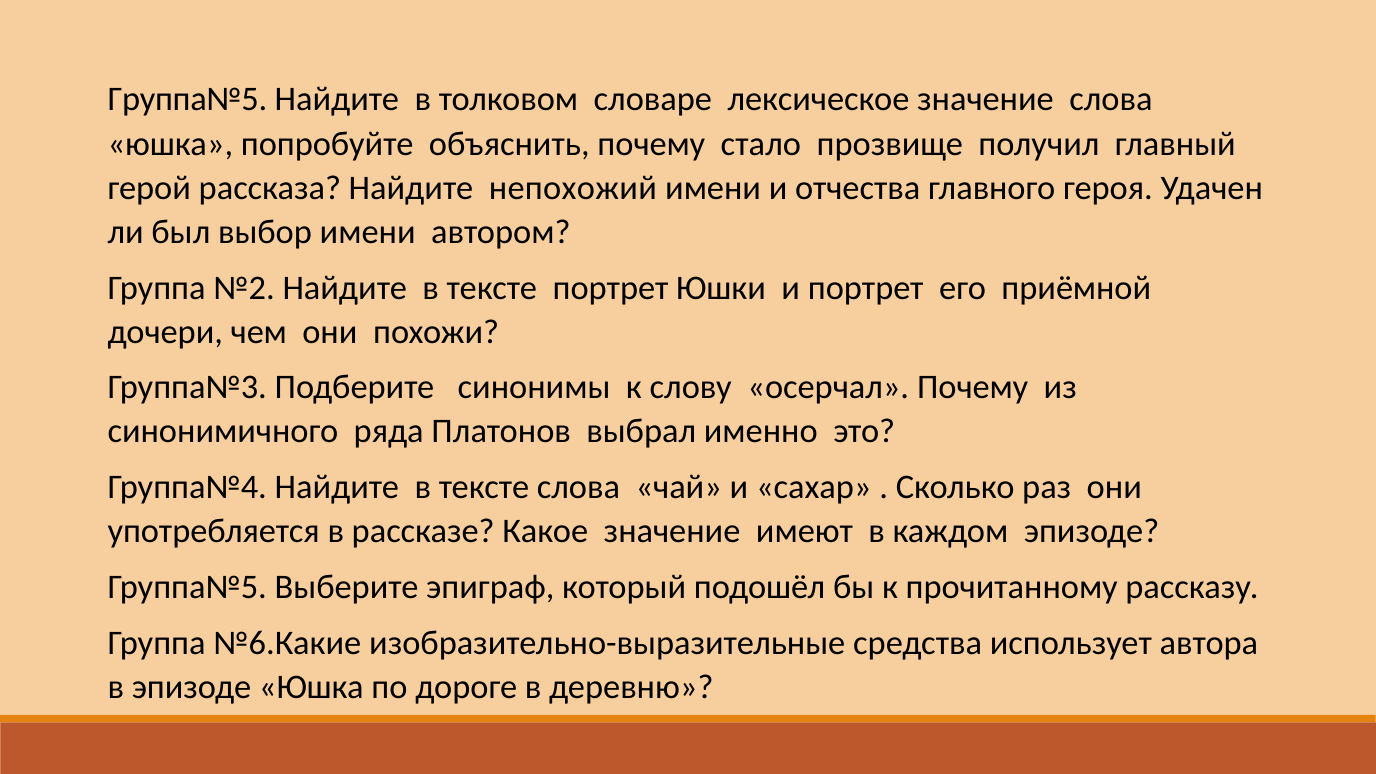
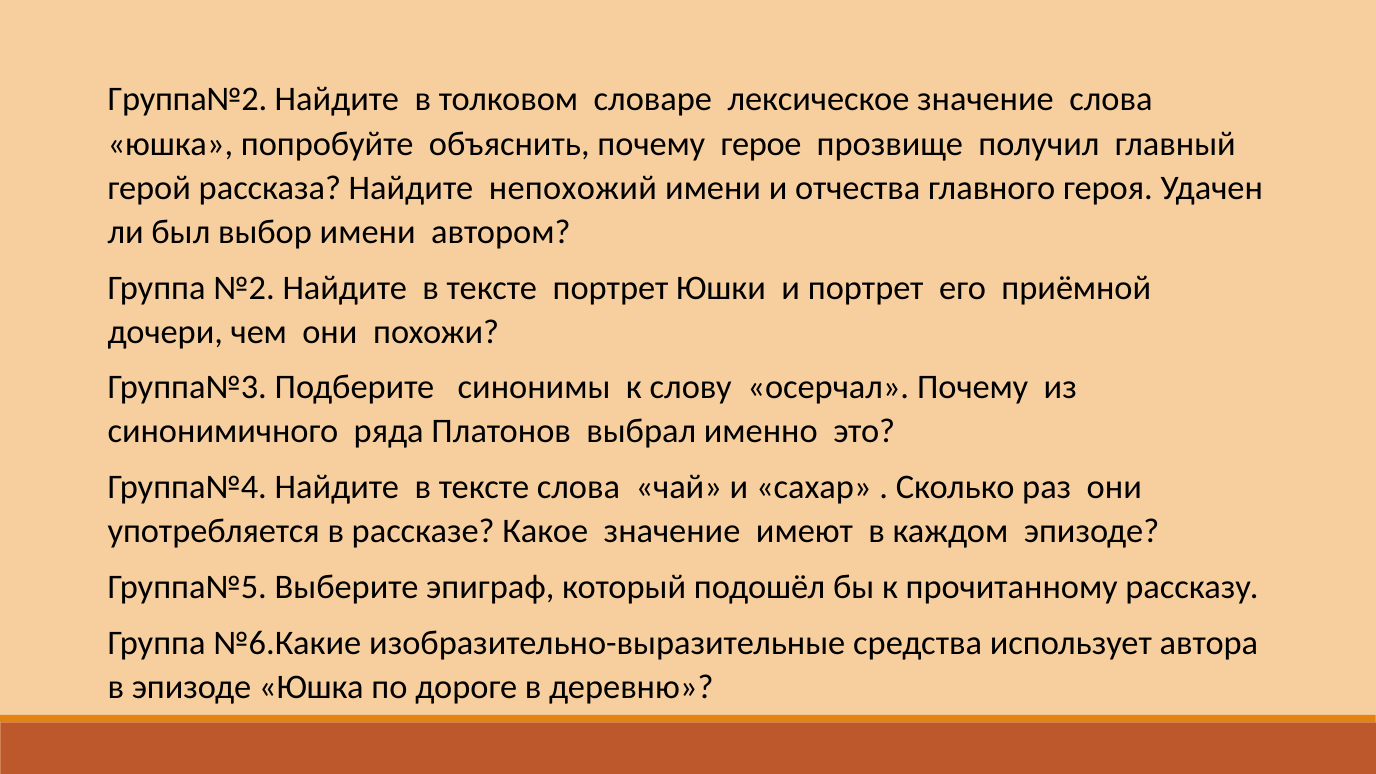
Группа№5: Группа№5 -> Группа№2 (187, 100)
стало: стало -> герое (761, 144)
